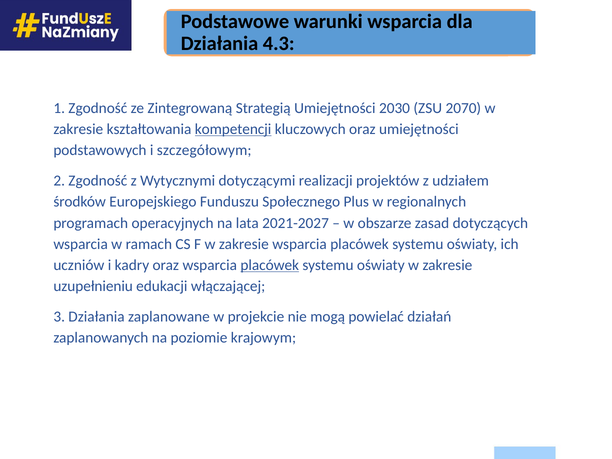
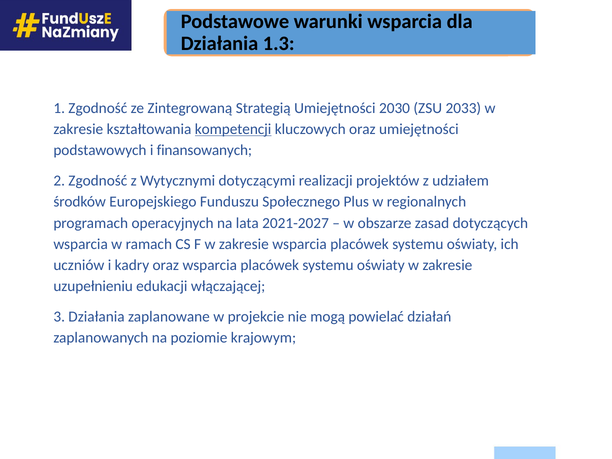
4.3: 4.3 -> 1.3 (279, 44)
2070: 2070 -> 2033 (463, 108)
szczegółowym: szczegółowym -> finansowanych (204, 150)
placówek underline: present -> none (270, 265)
